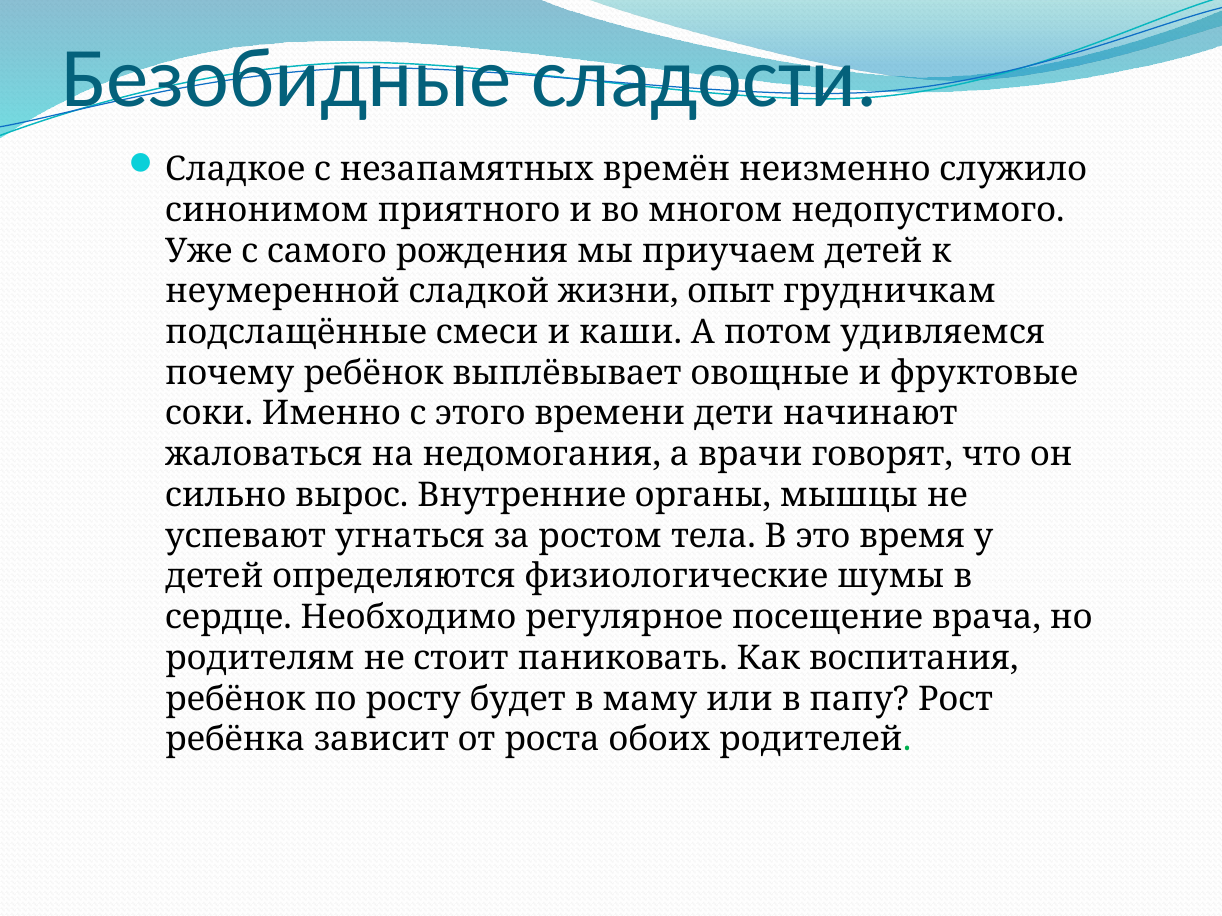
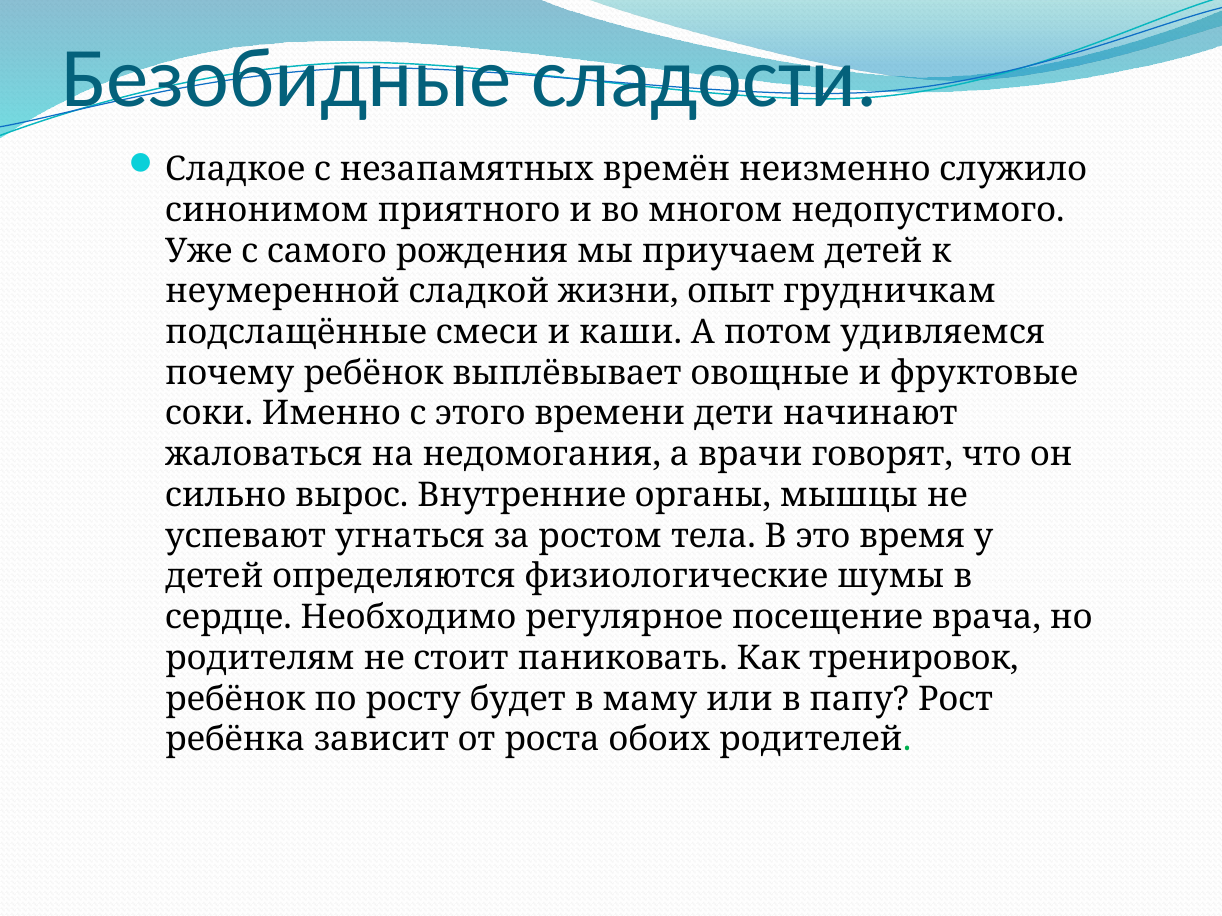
воспитания: воспитания -> тренировок (914, 658)
